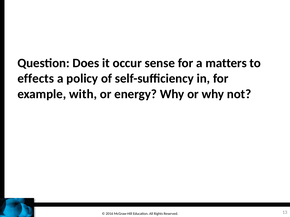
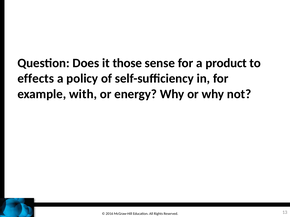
occur: occur -> those (127, 63)
matters: matters -> product (226, 63)
